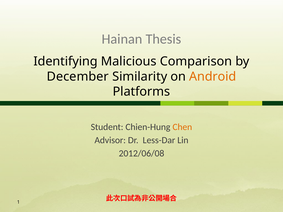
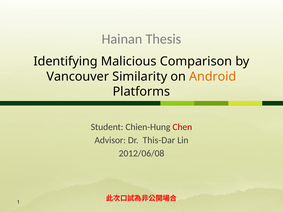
December: December -> Vancouver (78, 77)
Chen colour: orange -> red (182, 127)
Less-Dar: Less-Dar -> This-Dar (159, 140)
